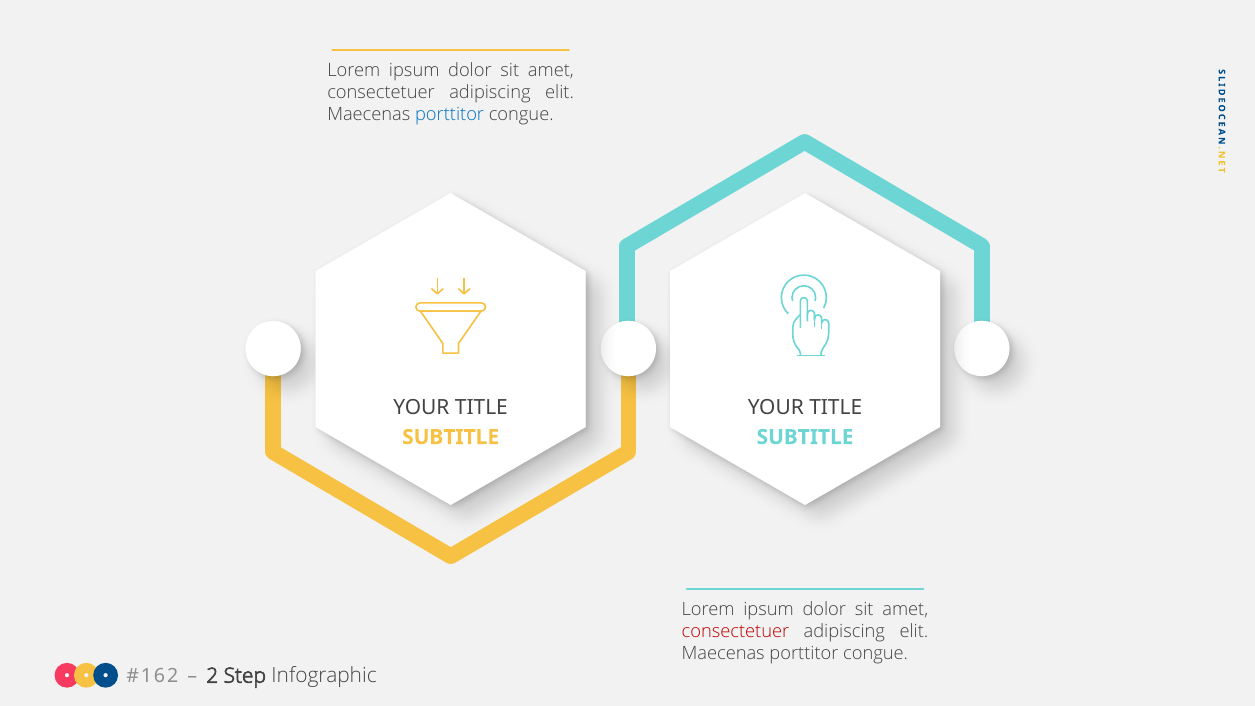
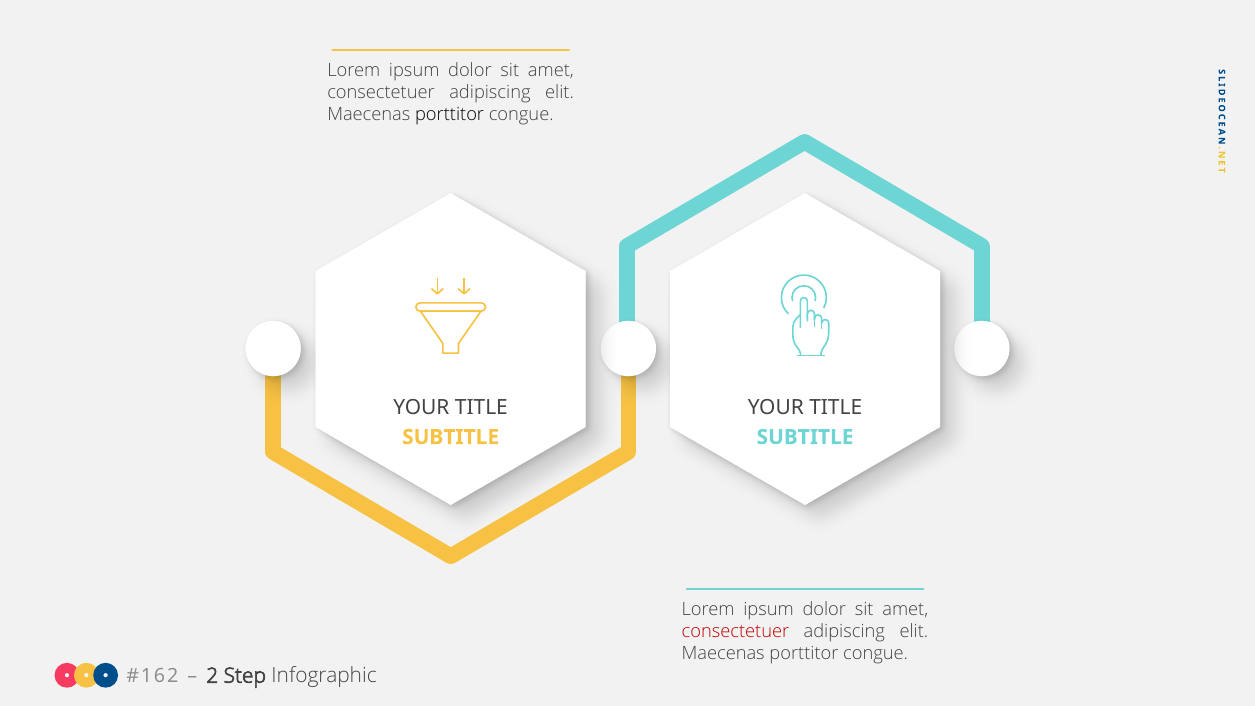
porttitor colour: blue -> black (450, 115)
